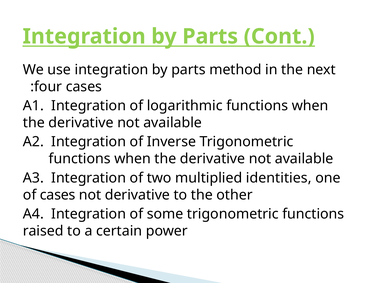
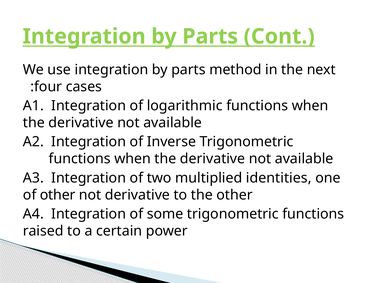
of cases: cases -> other (58, 195)
